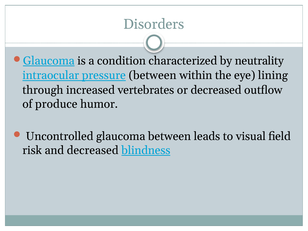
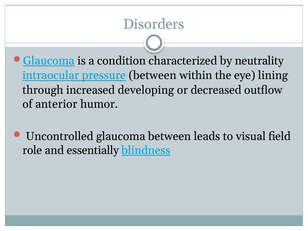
vertebrates: vertebrates -> developing (146, 90)
produce: produce -> anterior (56, 104)
risk: risk -> role (32, 150)
and decreased: decreased -> essentially (93, 150)
